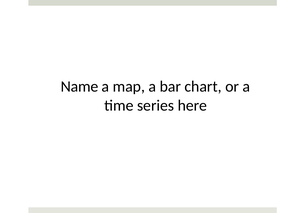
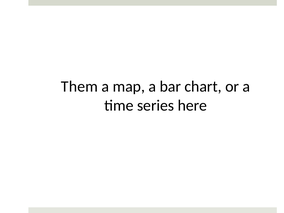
Name: Name -> Them (79, 87)
